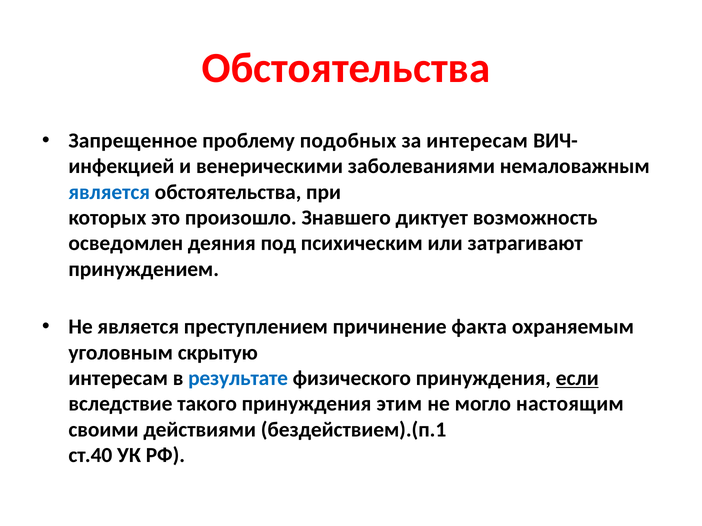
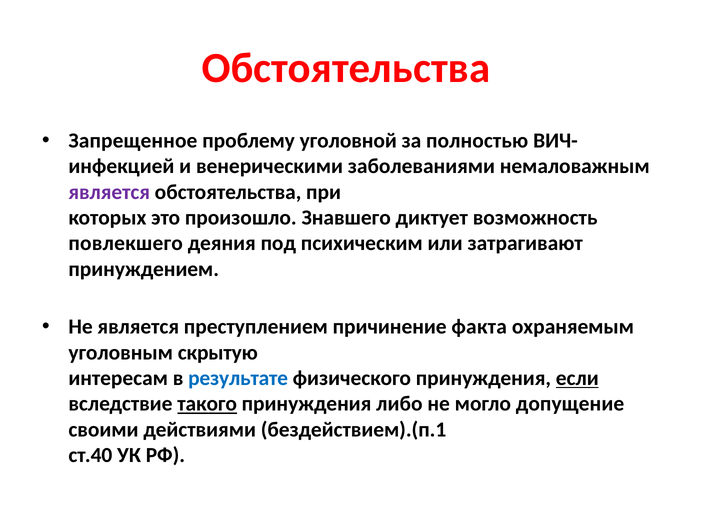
подобных: подобных -> уголовной (348, 141)
за интересам: интересам -> полностью (477, 141)
является colour: blue -> purple (109, 192)
осведомлен: осведомлен -> повлекшего (126, 244)
такого underline: none -> present (207, 404)
этим: этим -> либо (399, 404)
настоящим: настоящим -> допущение (570, 404)
